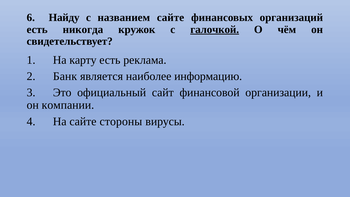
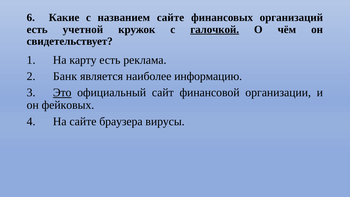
Найду: Найду -> Какие (64, 18)
никогда: никогда -> учетной (83, 29)
Это underline: none -> present (62, 92)
компании: компании -> фейковых (68, 105)
стороны: стороны -> браузера (121, 121)
